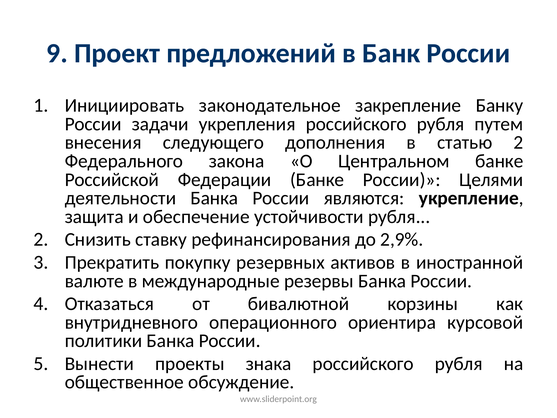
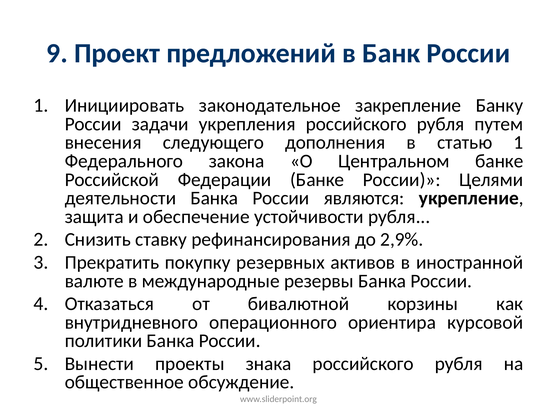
статью 2: 2 -> 1 (518, 142)
